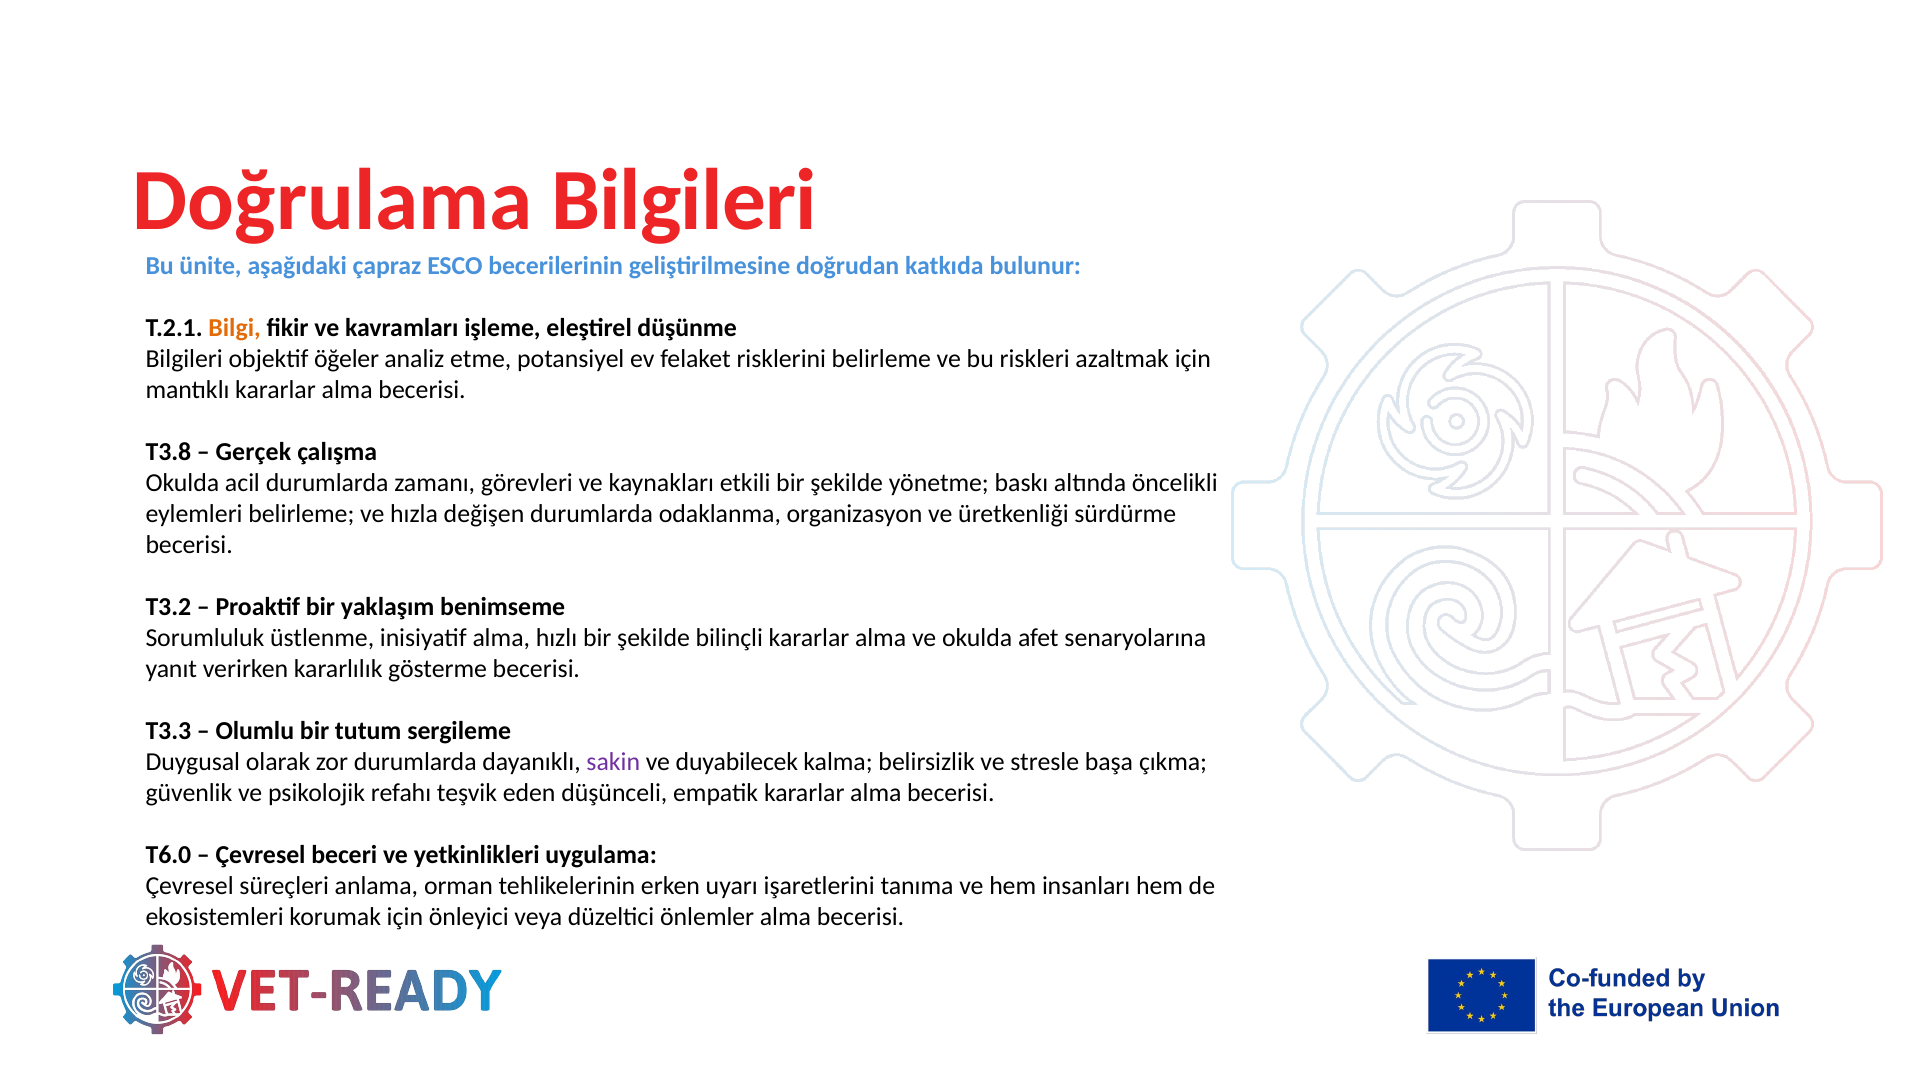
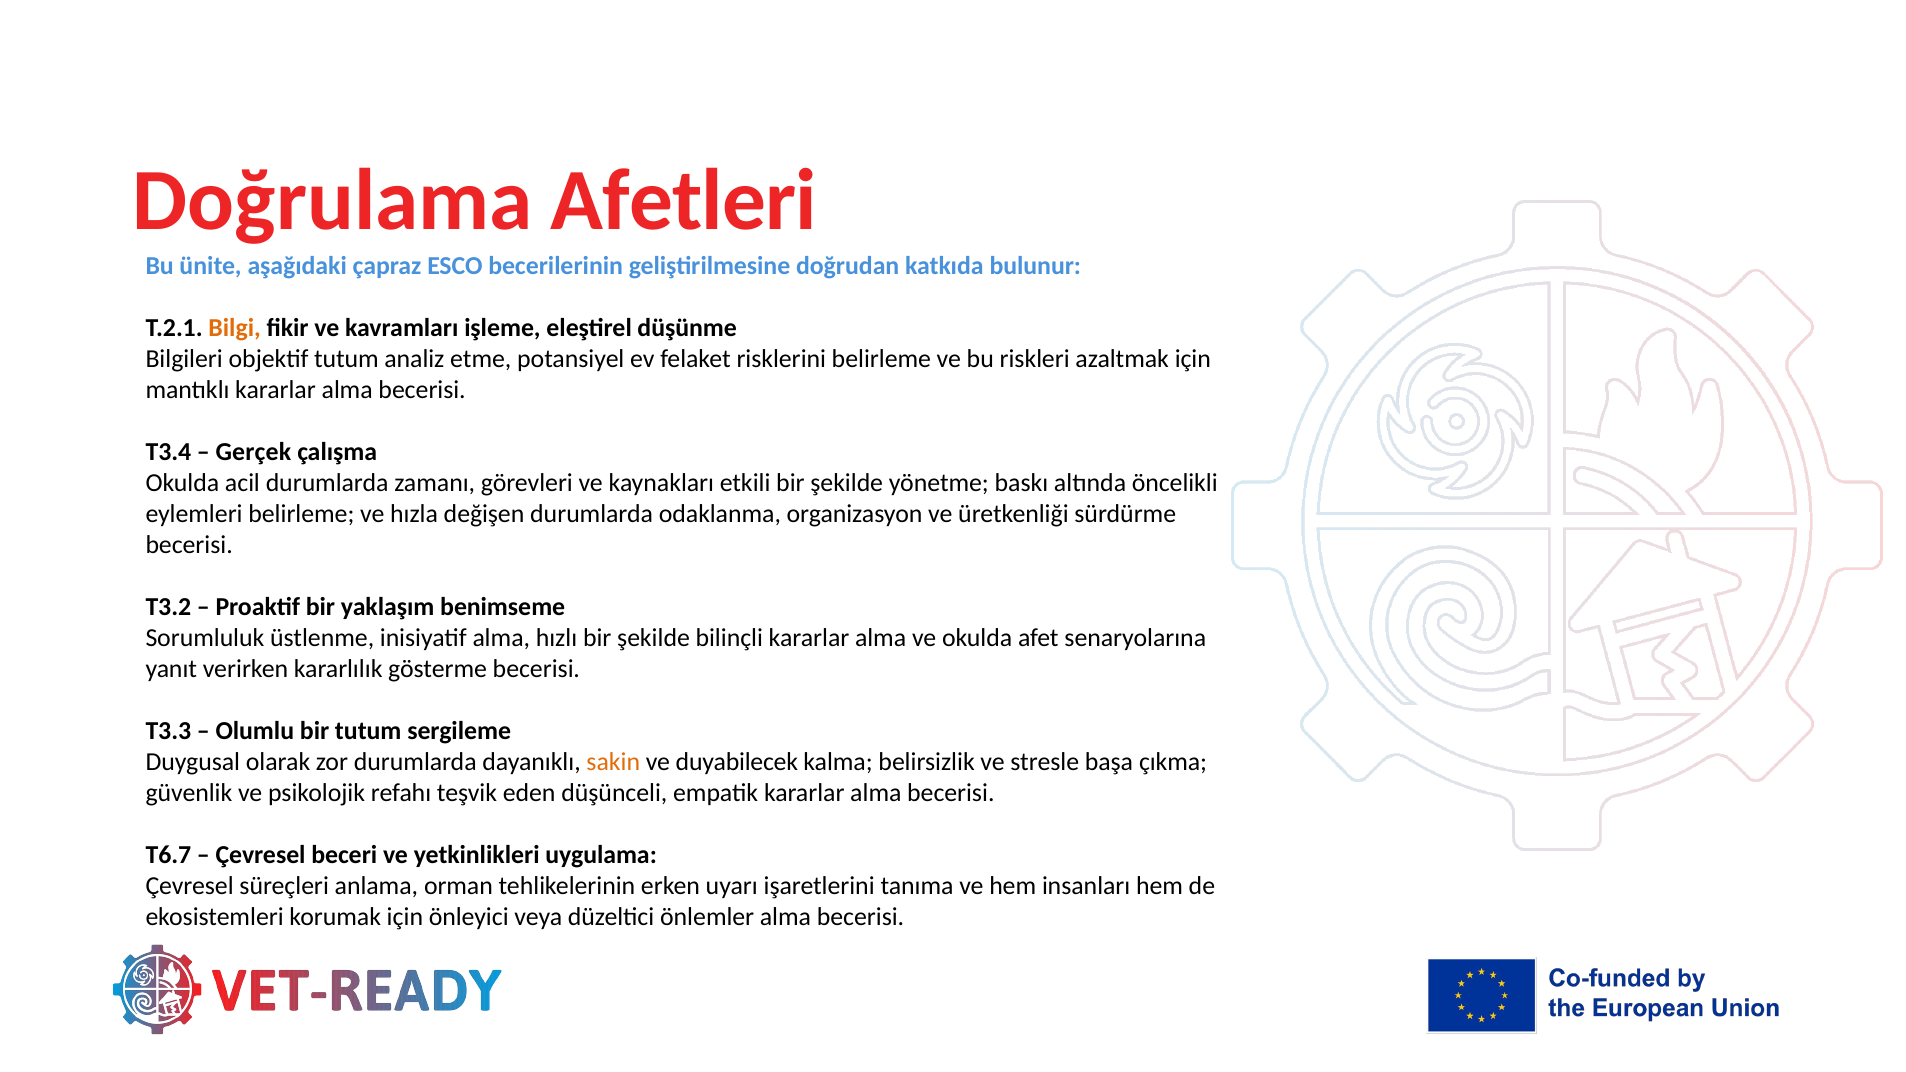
Doğrulama Bilgileri: Bilgileri -> Afetleri (684, 200)
objektif öğeler: öğeler -> tutum (346, 359)
T3.8: T3.8 -> T3.4 (168, 452)
sakin colour: purple -> orange (613, 762)
T6.0: T6.0 -> T6.7 (168, 855)
